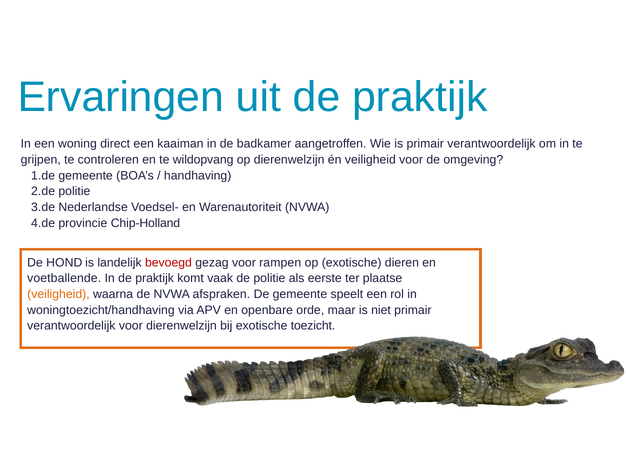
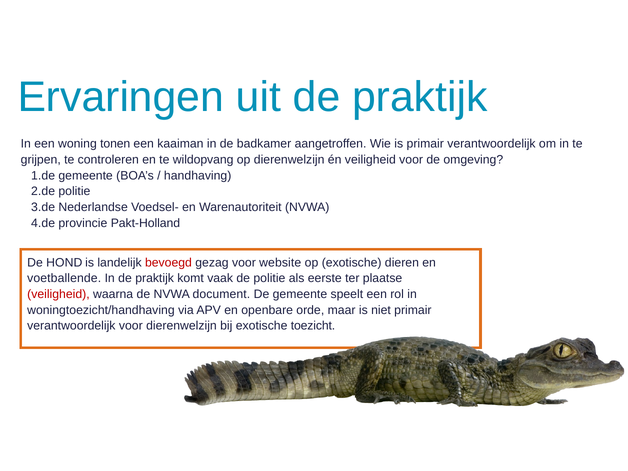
direct: direct -> tonen (115, 144)
Chip-Holland: Chip-Holland -> Pakt-Holland (145, 223)
rampen: rampen -> website (280, 262)
veiligheid colour: orange -> red (58, 294)
afspraken: afspraken -> document (221, 294)
